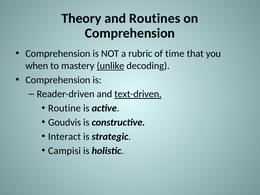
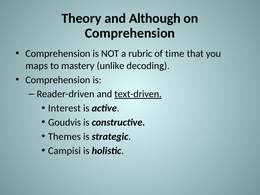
Routines: Routines -> Although (155, 18)
when: when -> maps (37, 66)
unlike underline: present -> none (110, 66)
Routine: Routine -> Interest (64, 108)
Interact: Interact -> Themes (64, 137)
